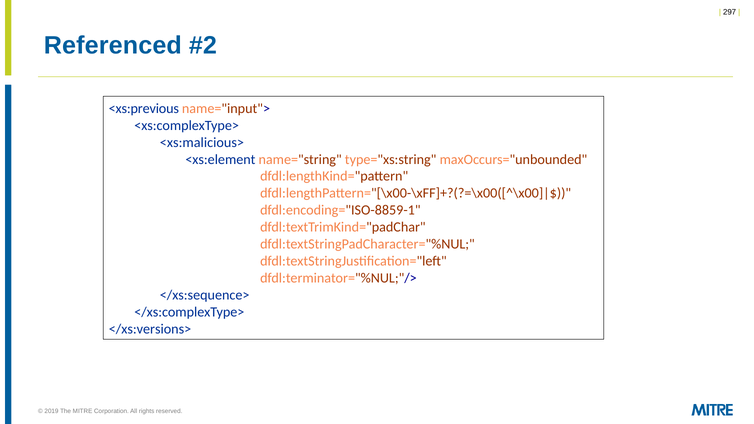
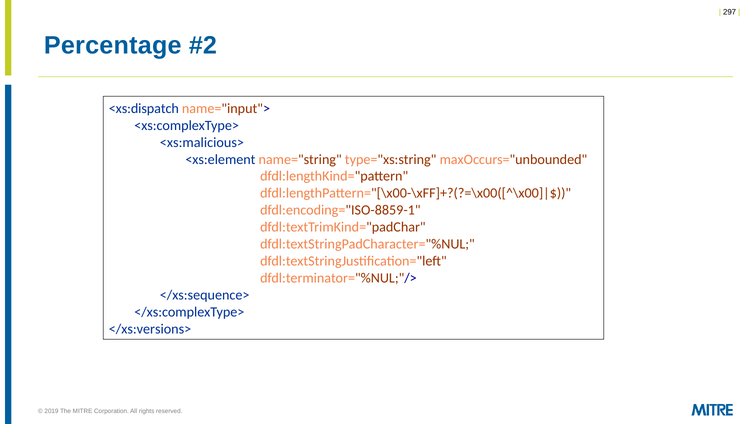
Referenced: Referenced -> Percentage (113, 46)
<xs:previous: <xs:previous -> <xs:dispatch (144, 109)
